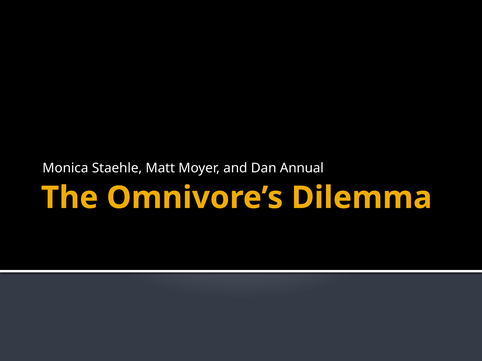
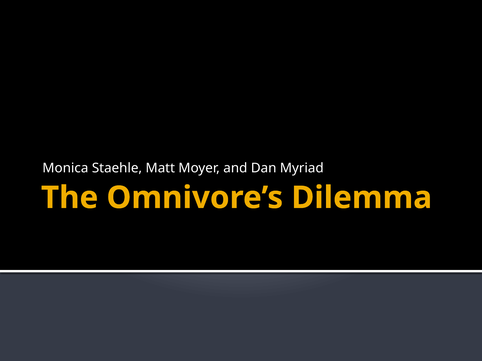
Annual: Annual -> Myriad (302, 168)
